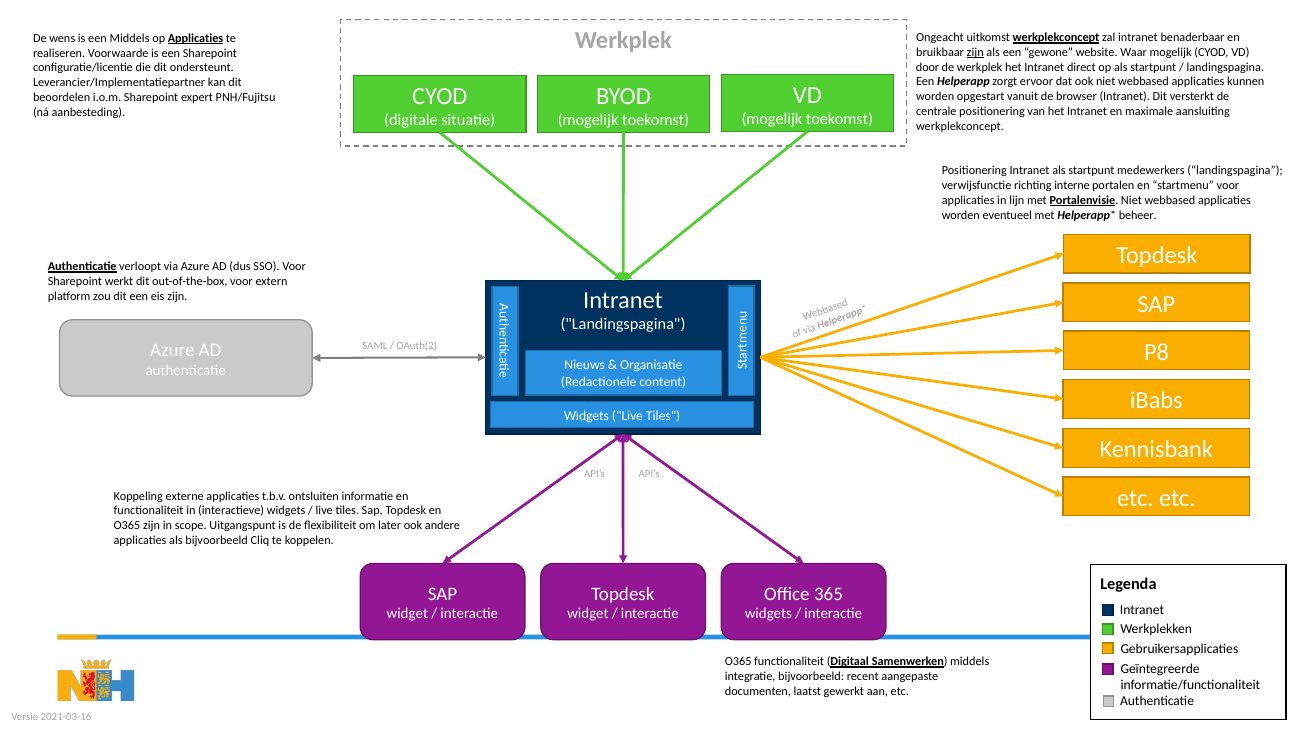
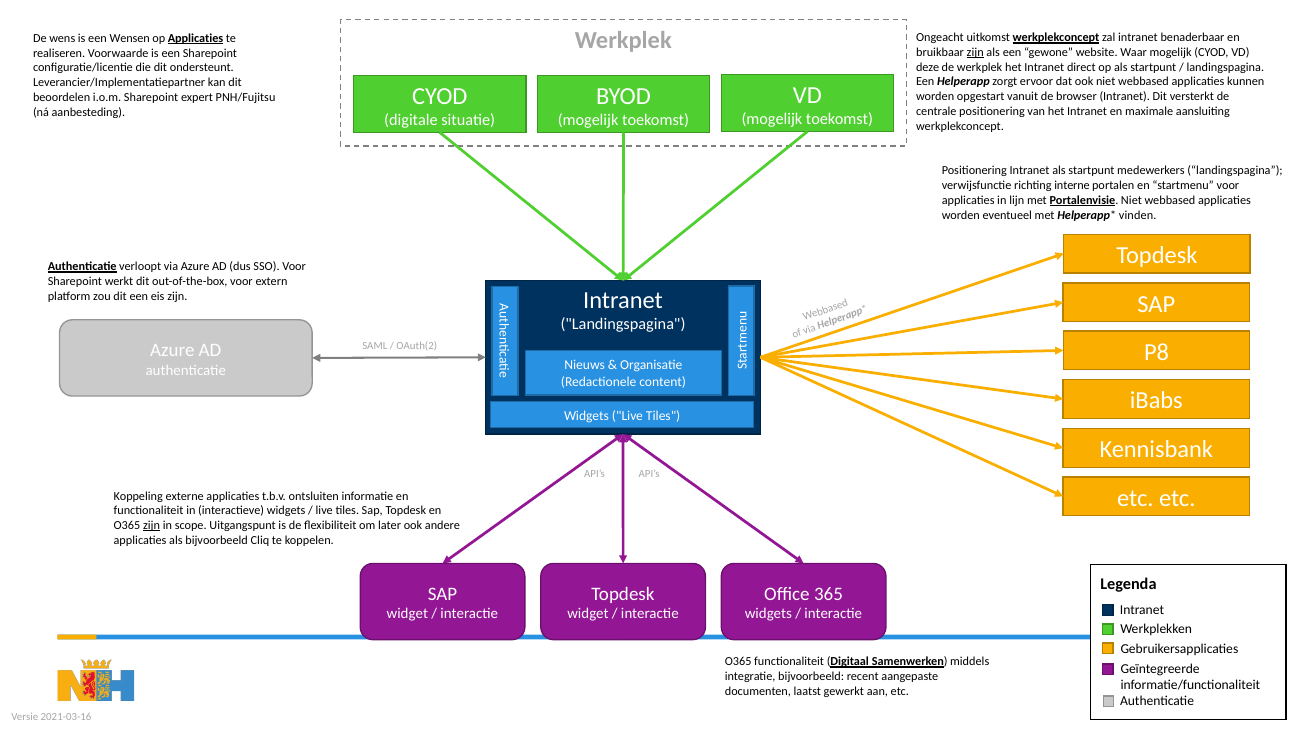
een Middels: Middels -> Wensen (130, 38)
door: door -> deze (928, 67)
beheer: beheer -> vinden (1138, 215)
zijn underline: none -> present (152, 525)
